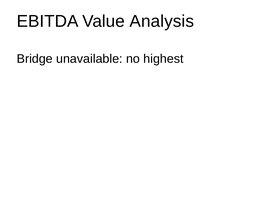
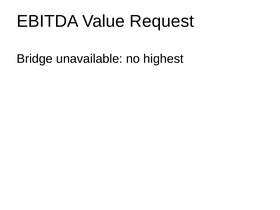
Analysis: Analysis -> Request (162, 21)
